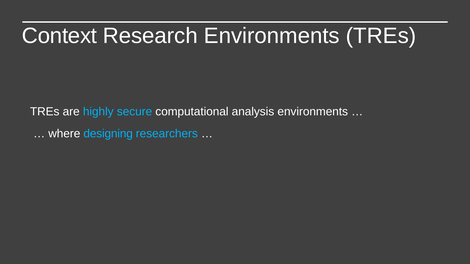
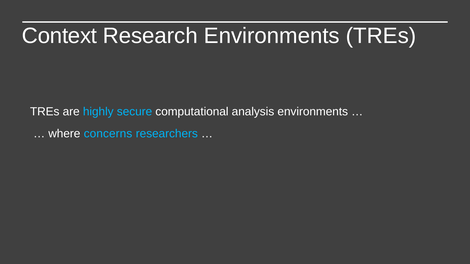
designing: designing -> concerns (108, 134)
